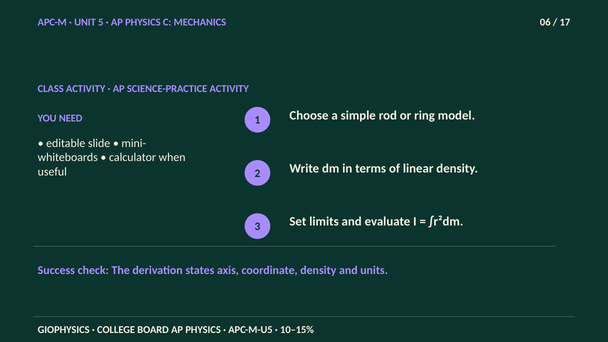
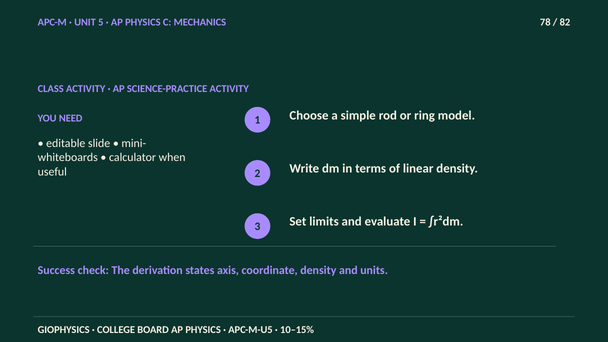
06: 06 -> 78 (545, 23)
17: 17 -> 82 (565, 23)
